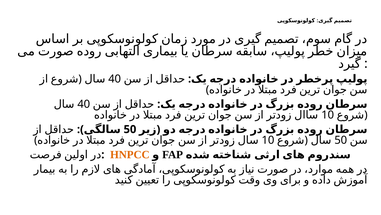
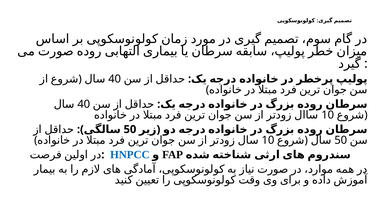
HNPCC colour: orange -> blue (130, 154)
